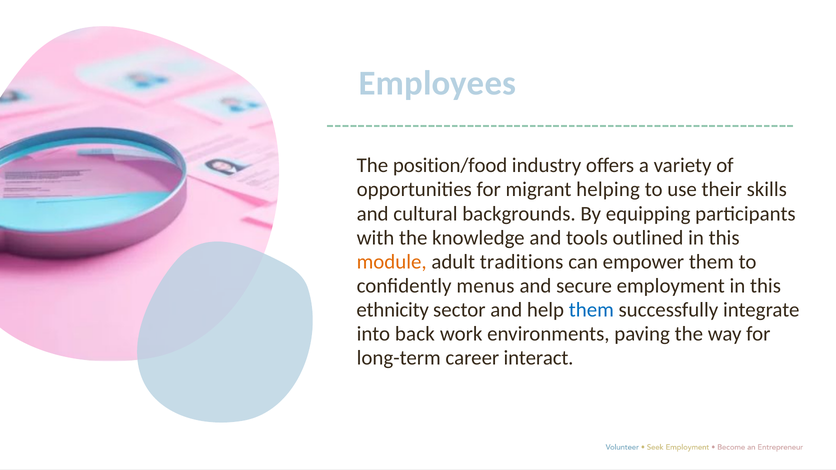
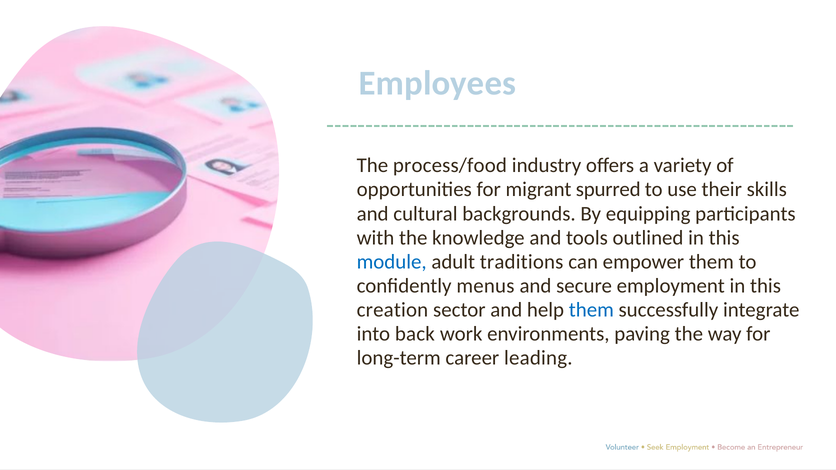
position/food: position/food -> process/food (450, 166)
helping: helping -> spurred (608, 190)
module colour: orange -> blue (392, 262)
ethnicity: ethnicity -> creation (392, 310)
interact: interact -> leading (538, 358)
